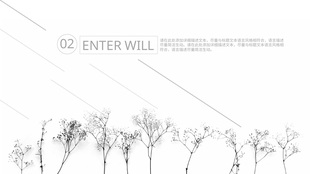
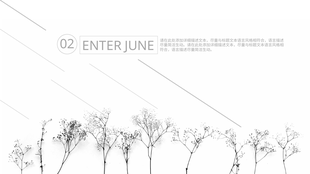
WILL: WILL -> JUNE (139, 46)
